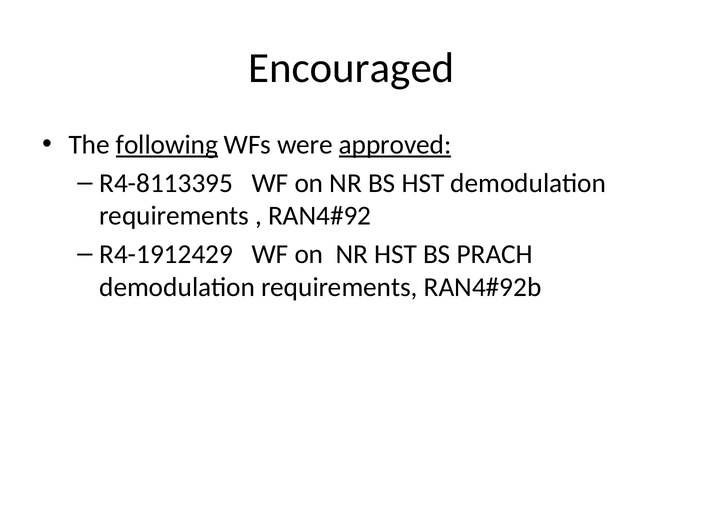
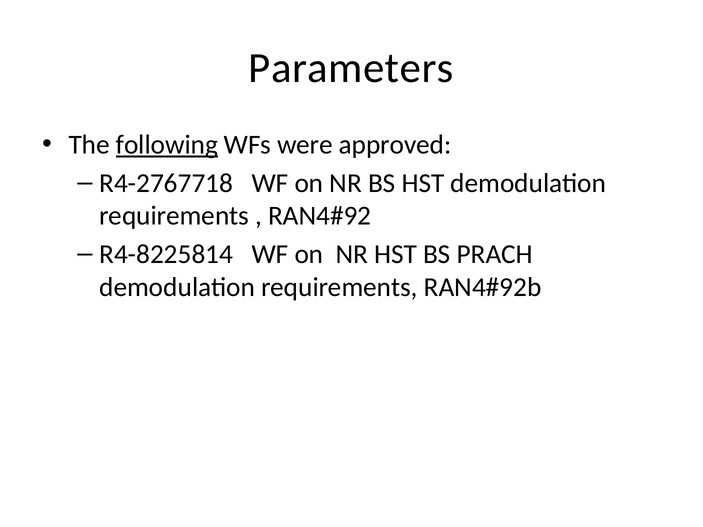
Encouraged: Encouraged -> Parameters (351, 68)
approved underline: present -> none (395, 145)
R4-8113395: R4-8113395 -> R4-2767718 (166, 183)
R4-1912429: R4-1912429 -> R4-8225814 (166, 254)
